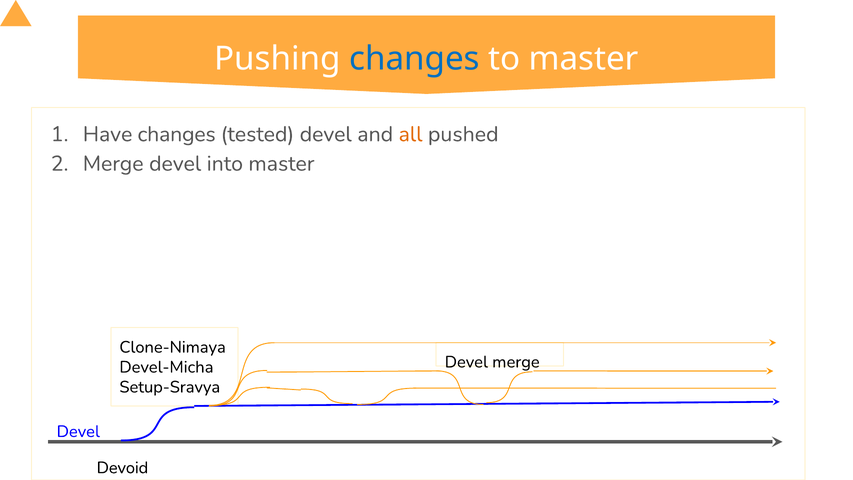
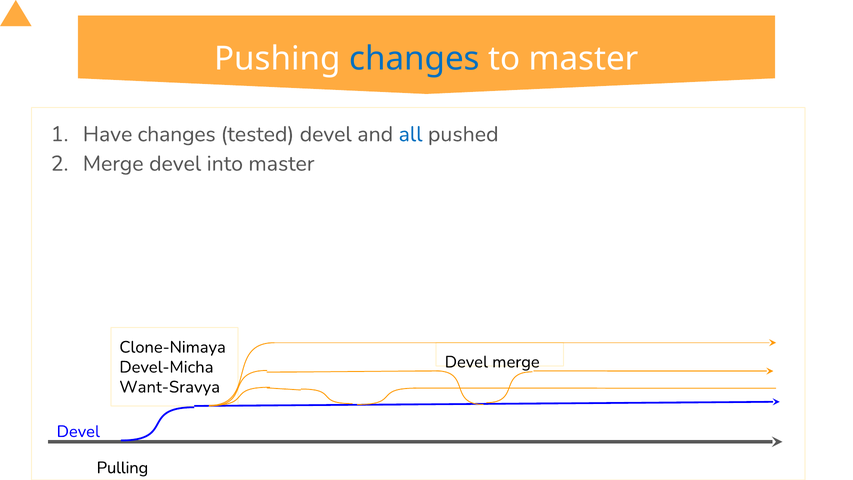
all colour: orange -> blue (411, 134)
Setup-Sravya: Setup-Sravya -> Want-Sravya (170, 387)
Devoid: Devoid -> Pulling (122, 468)
